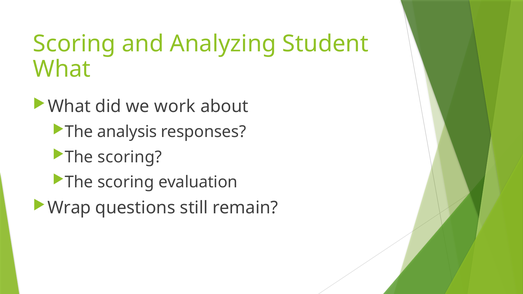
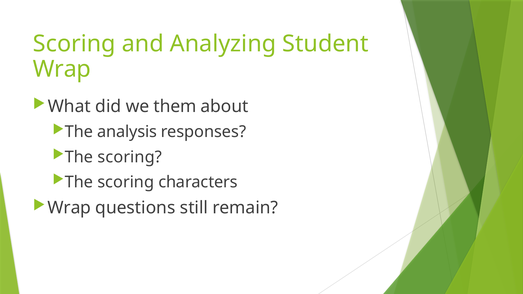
What: What -> Wrap (62, 69)
work: work -> them (175, 106)
evaluation: evaluation -> characters (198, 182)
